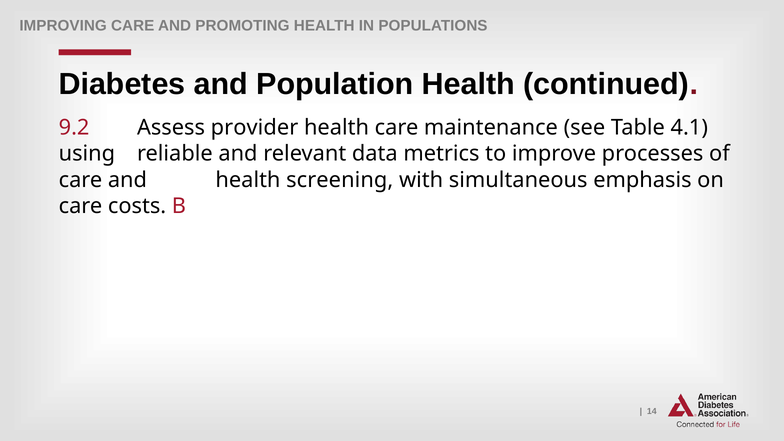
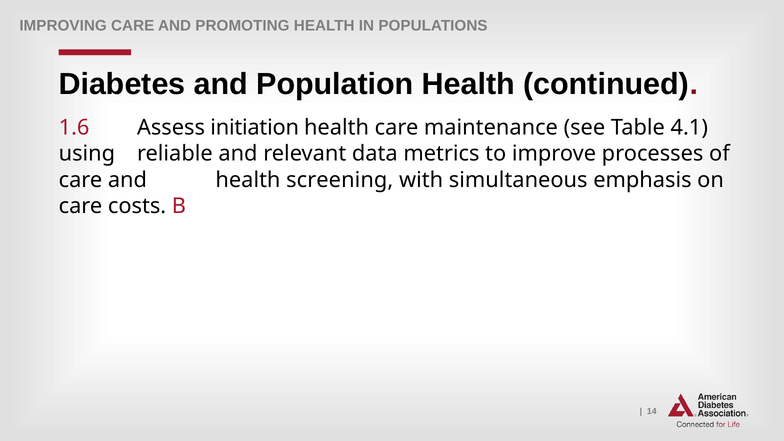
9.2: 9.2 -> 1.6 (74, 128)
provider: provider -> initiation (255, 128)
